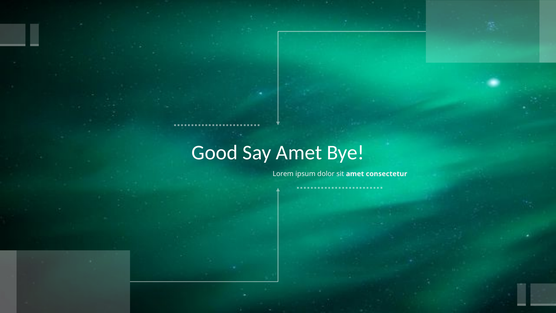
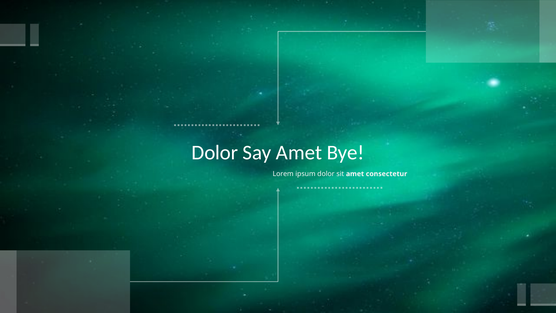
Good: Good -> Dolor (215, 152)
